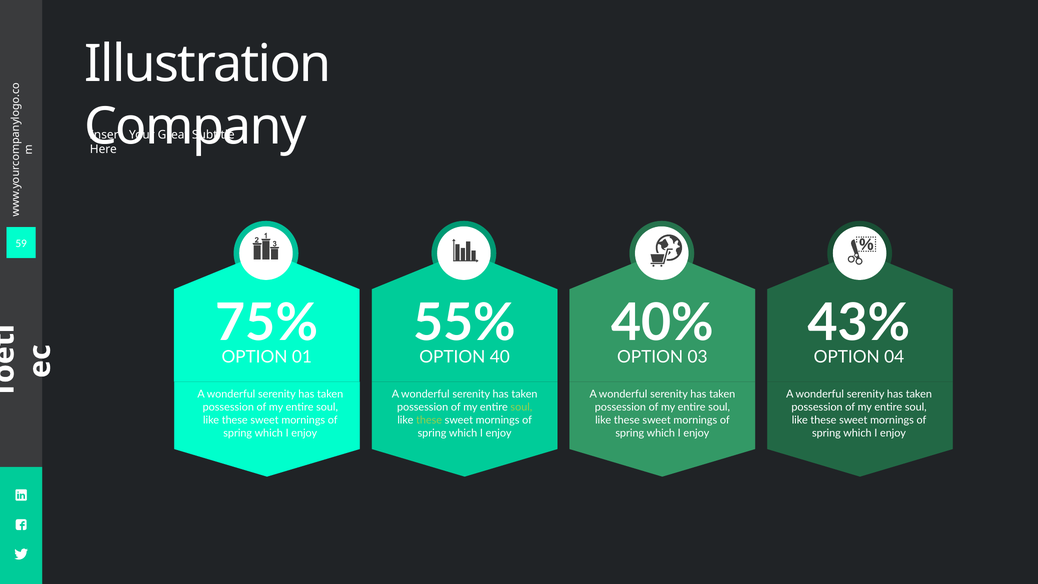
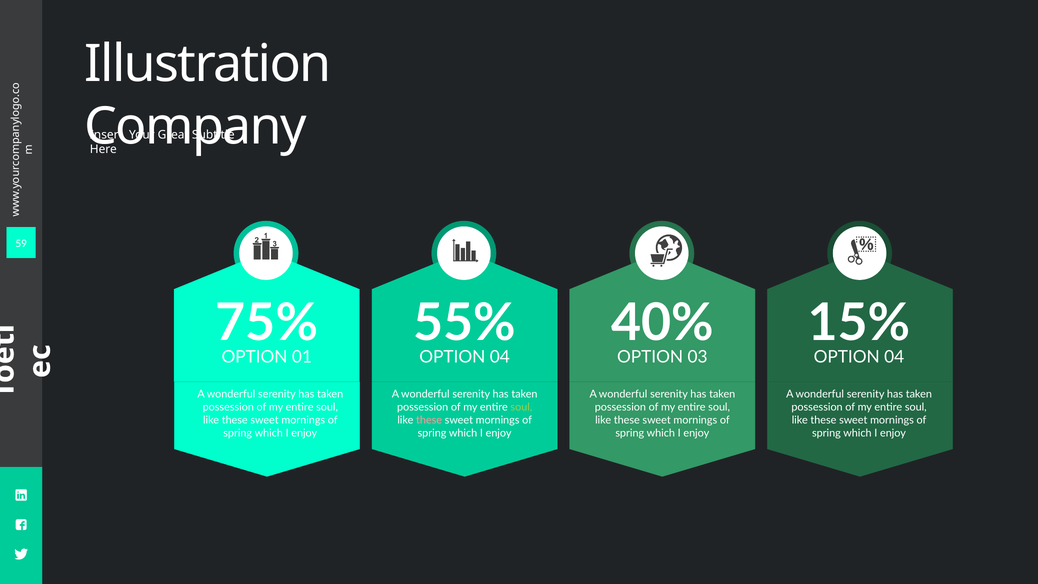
43%: 43% -> 15% (859, 323)
40: 40 -> 04 (500, 357)
these colour: light green -> pink (429, 420)
